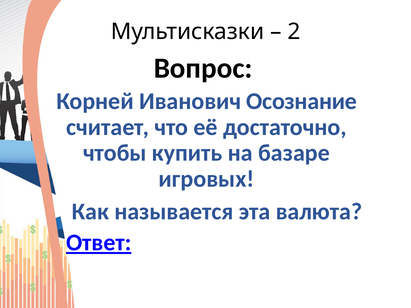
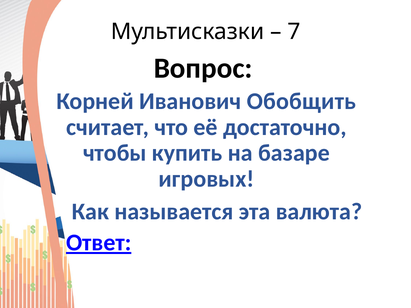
2: 2 -> 7 (294, 32)
Осознание: Осознание -> Обобщить (301, 101)
